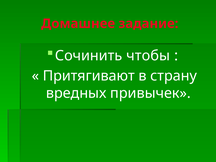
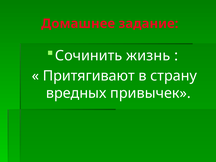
чтобы: чтобы -> жизнь (148, 56)
